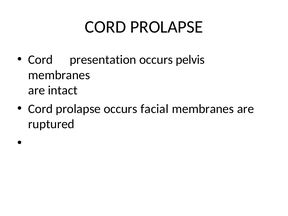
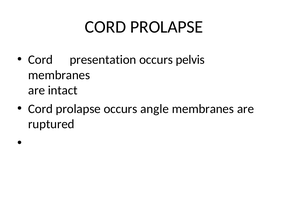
facial: facial -> angle (155, 109)
